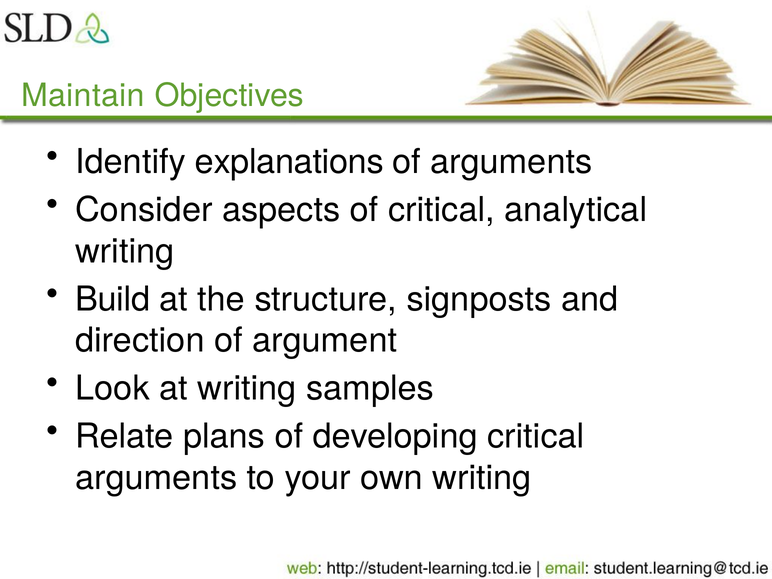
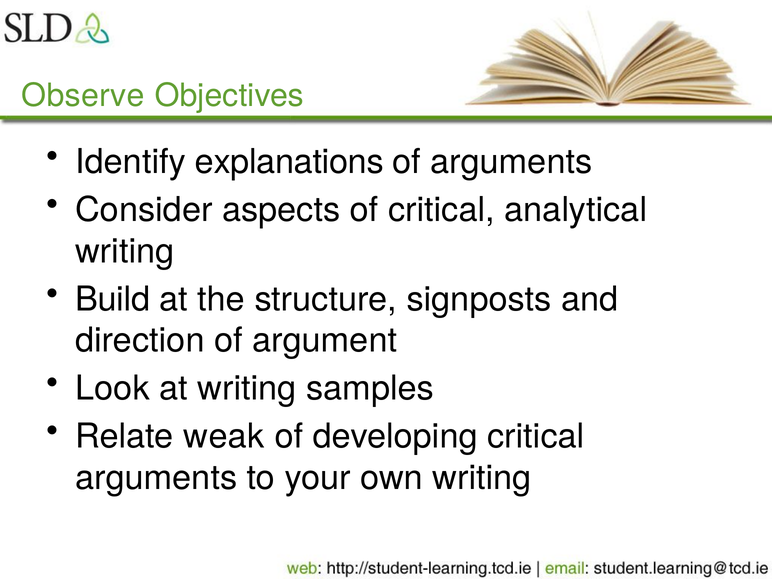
Maintain: Maintain -> Observe (83, 96)
plans: plans -> weak (224, 437)
